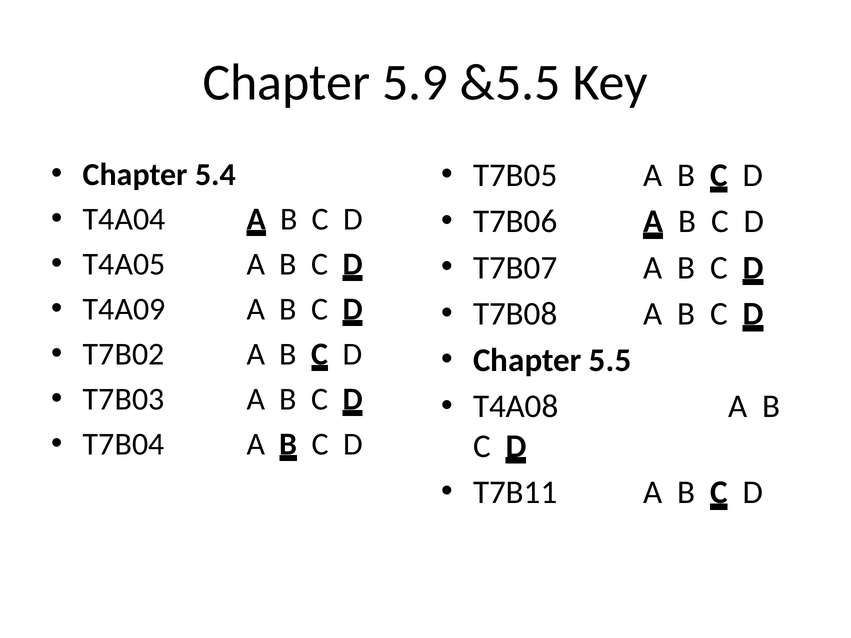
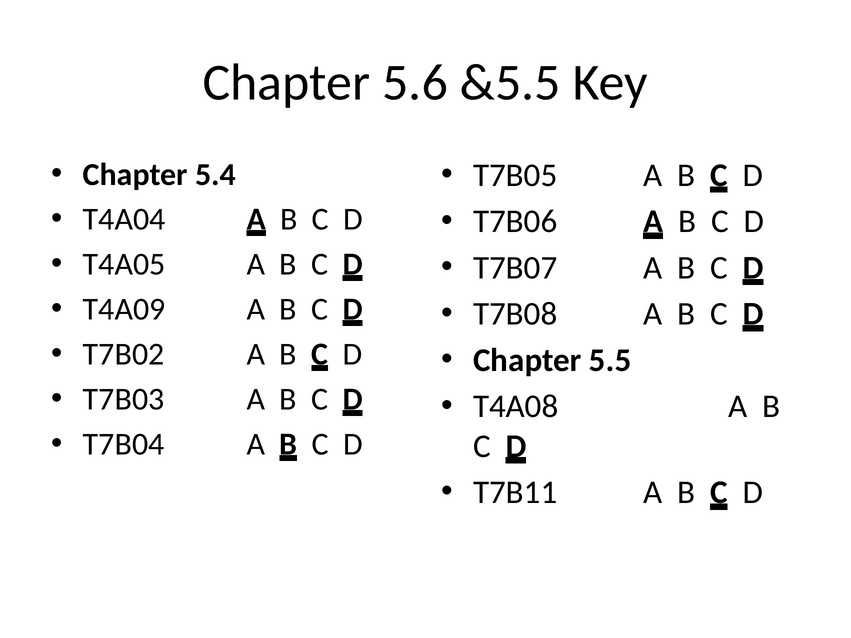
5.9: 5.9 -> 5.6 (415, 82)
